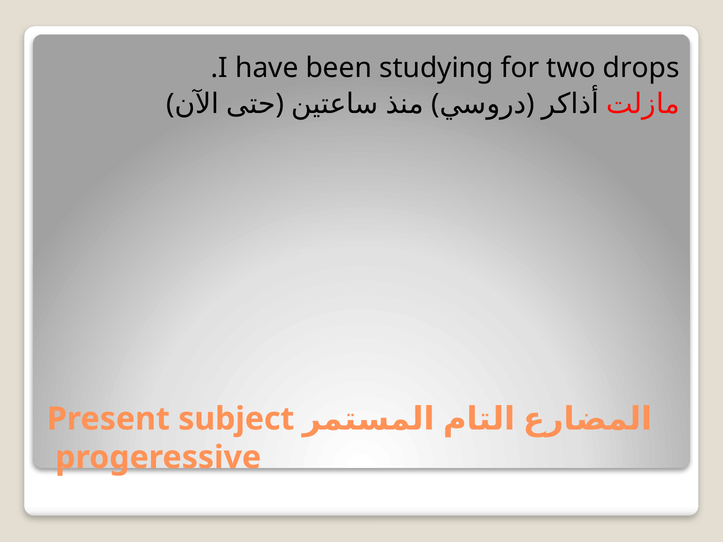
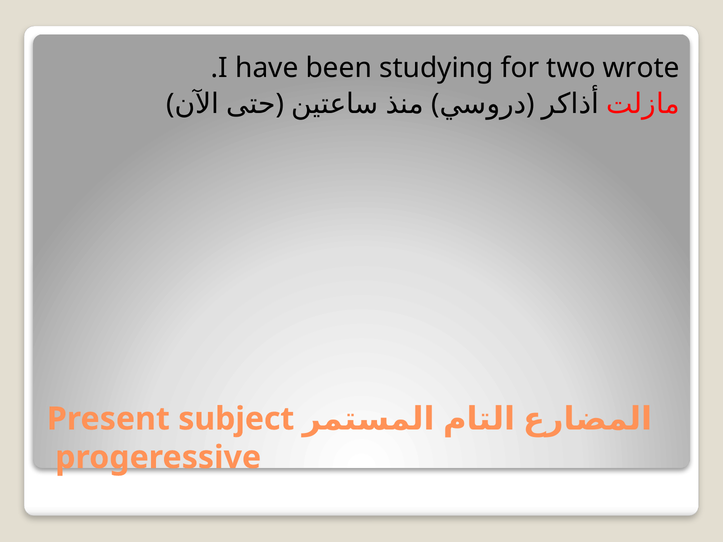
drops: drops -> wrote (641, 68)
